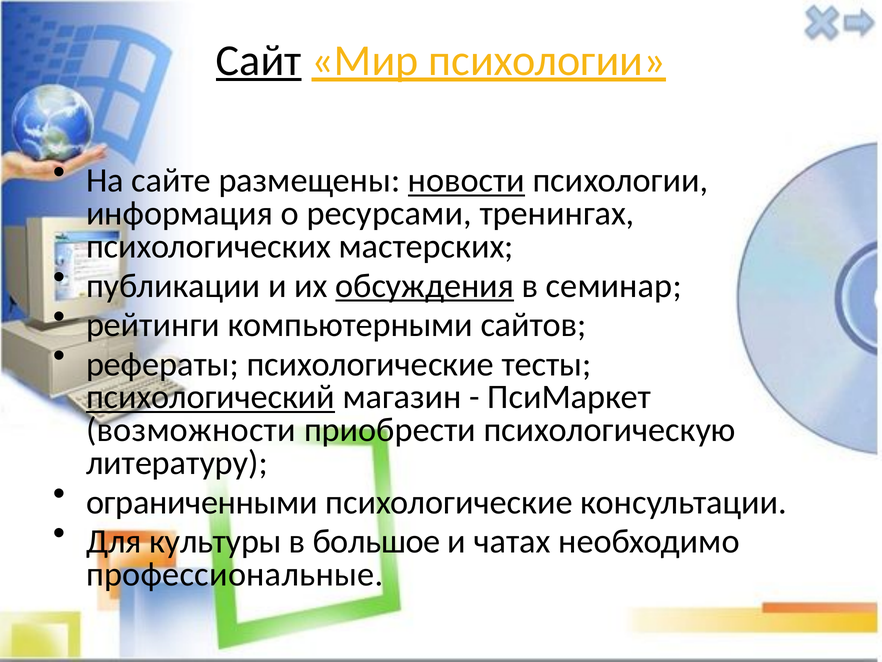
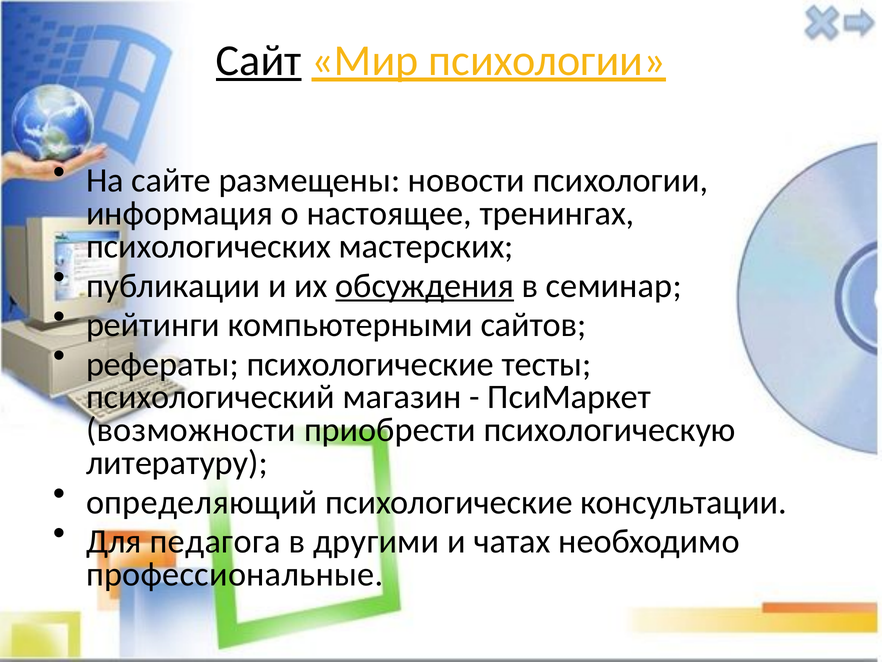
новости underline: present -> none (466, 180)
ресурсами: ресурсами -> настоящее (389, 213)
психологический underline: present -> none (210, 397)
ограниченными: ограниченными -> определяющий (202, 502)
культуры: культуры -> педагога (215, 541)
большое: большое -> другими (376, 541)
